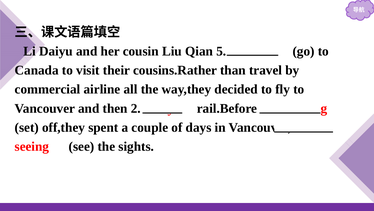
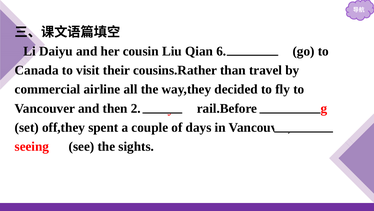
5: 5 -> 6 (221, 51)
